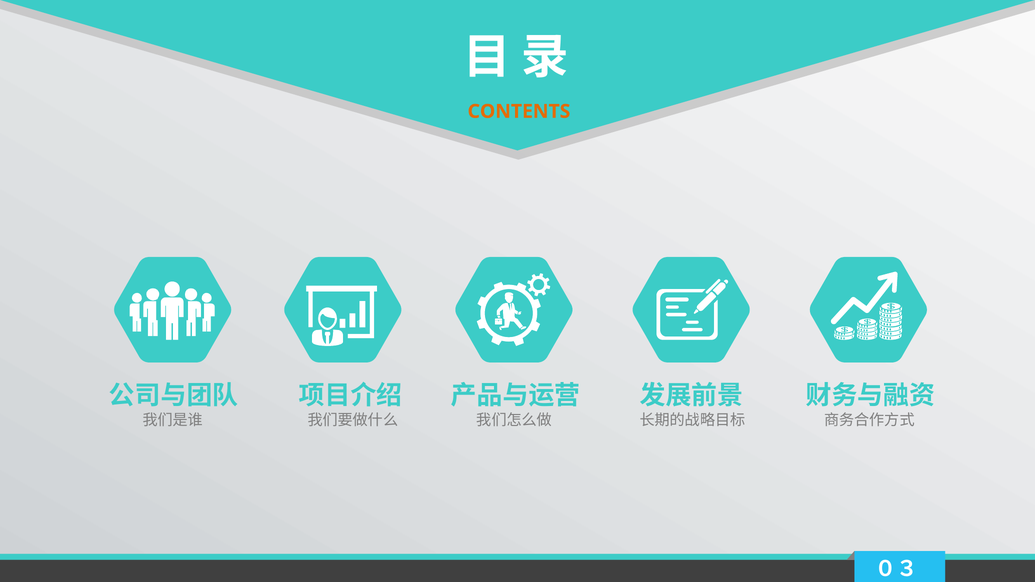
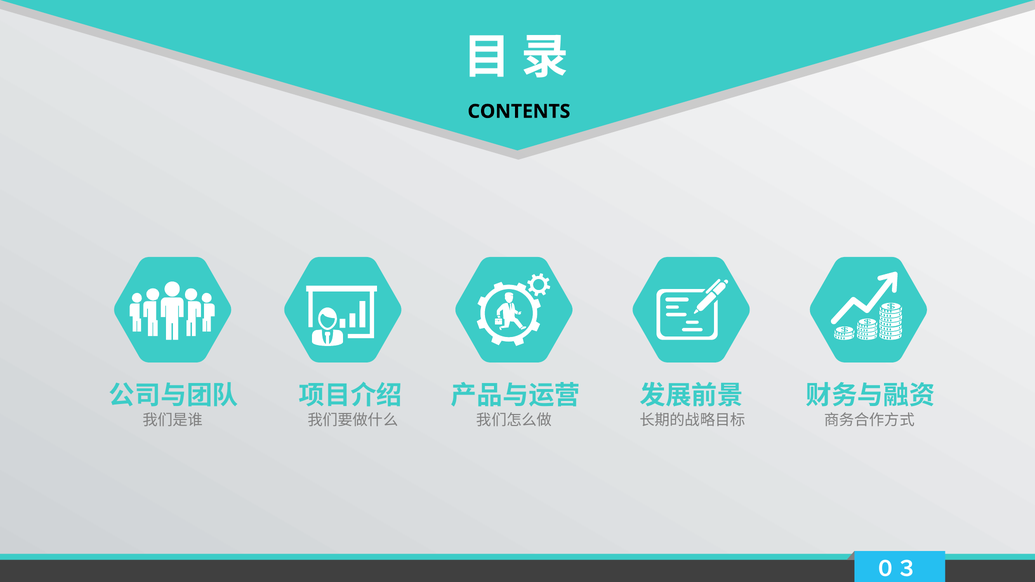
CONTENTS colour: orange -> black (519, 111)
